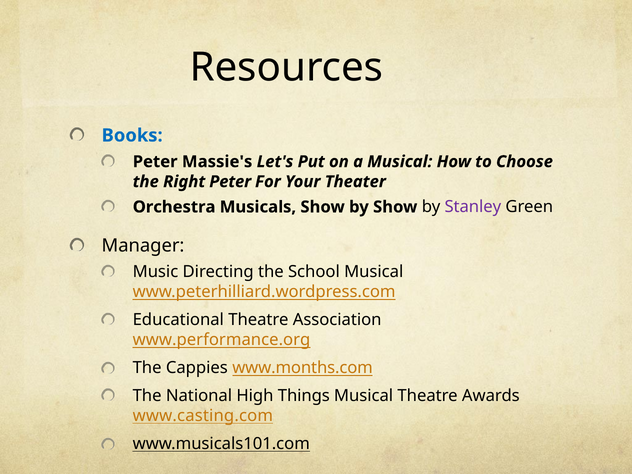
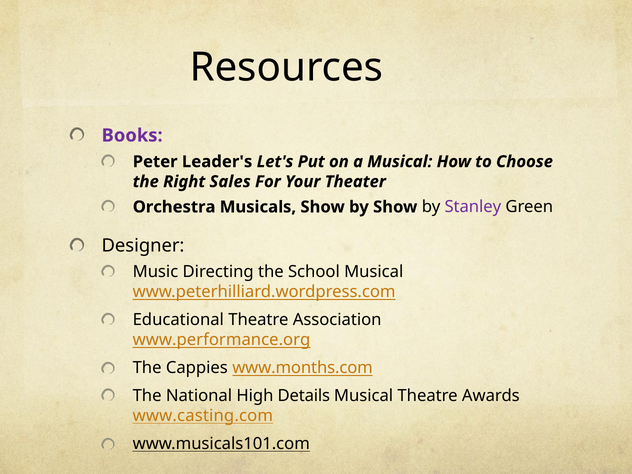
Books colour: blue -> purple (132, 135)
Massie's: Massie's -> Leader's (217, 162)
Right Peter: Peter -> Sales (230, 182)
Manager: Manager -> Designer (143, 246)
Things: Things -> Details (304, 396)
